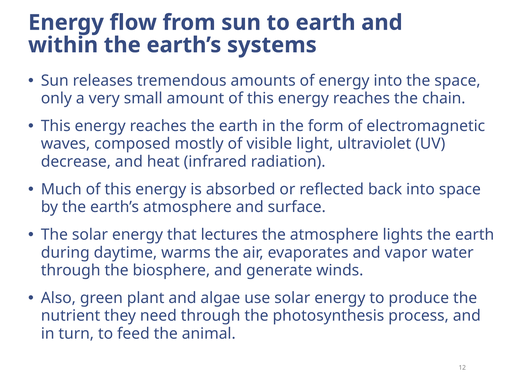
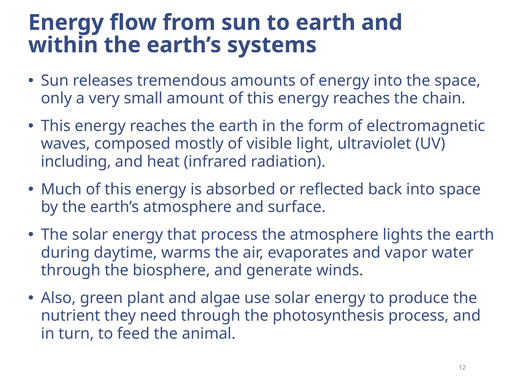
decrease: decrease -> including (76, 162)
that lectures: lectures -> process (229, 235)
